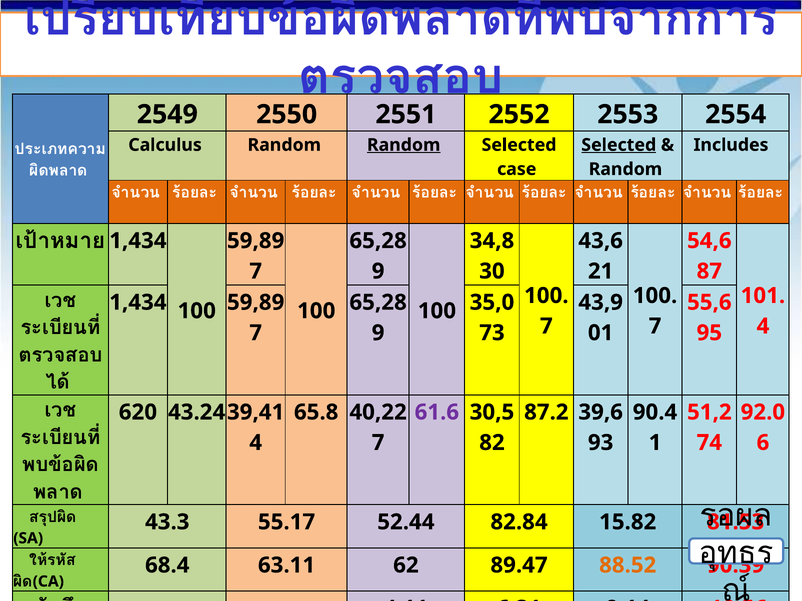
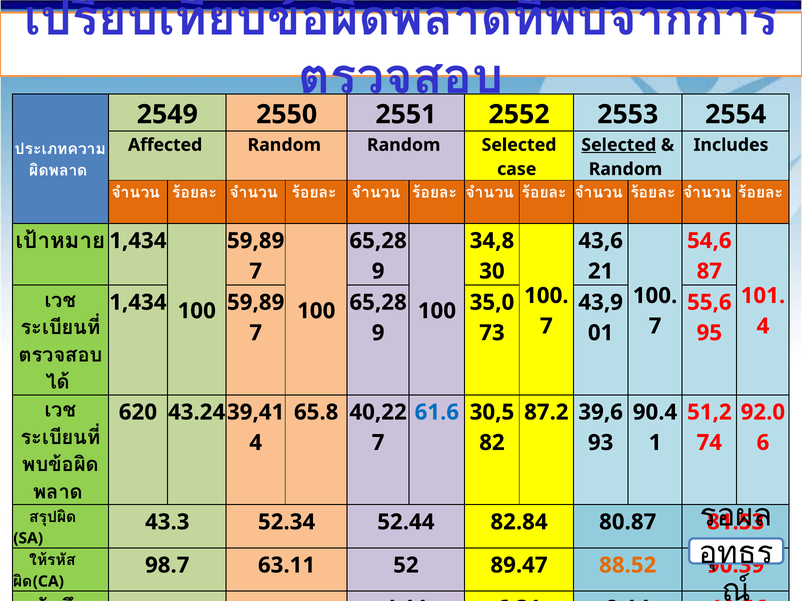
Calculus: Calculus -> Affected (165, 145)
Random underline: present -> none (404, 145)
61.6 colour: purple -> blue (437, 413)
55.17: 55.17 -> 52.34 (287, 522)
15.82: 15.82 -> 80.87 (628, 522)
68.4: 68.4 -> 98.7 (167, 566)
62: 62 -> 52 (406, 566)
